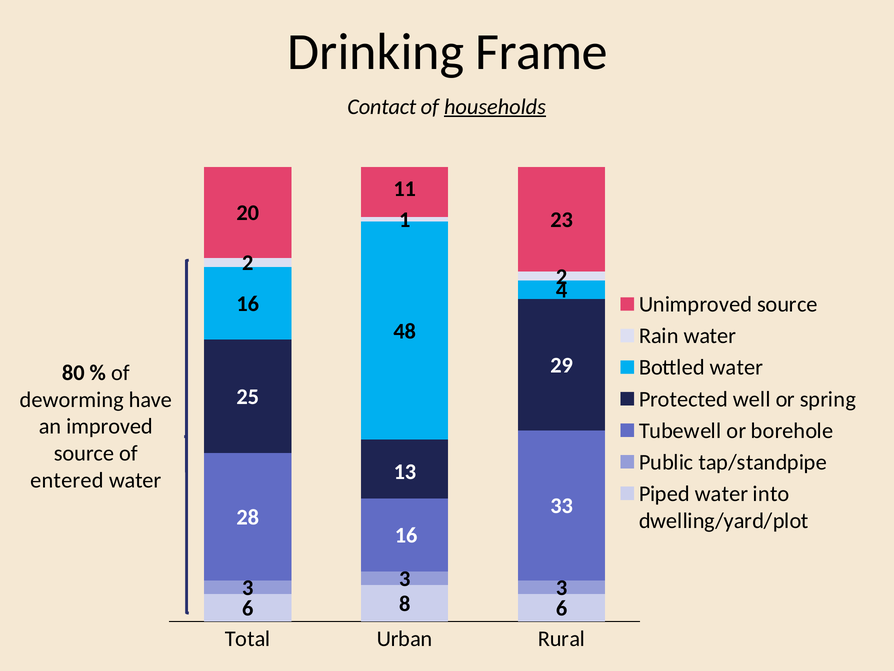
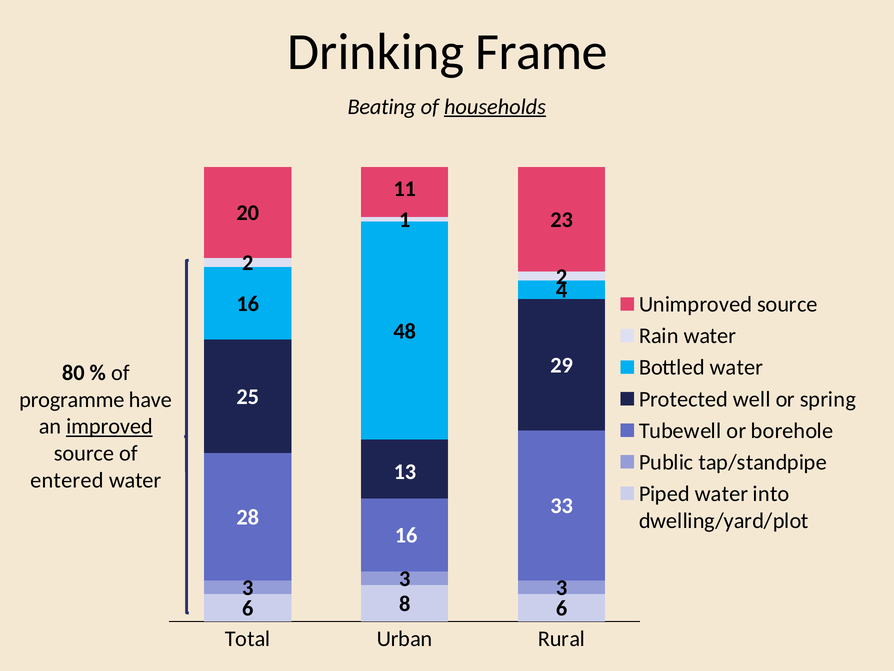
Contact: Contact -> Beating (382, 107)
deworming: deworming -> programme (72, 399)
improved underline: none -> present (109, 426)
